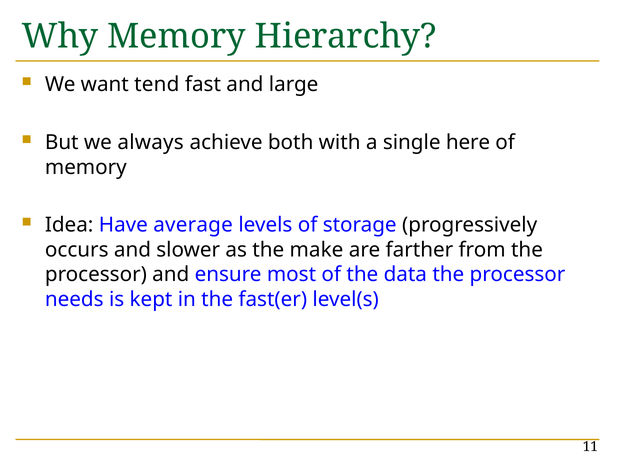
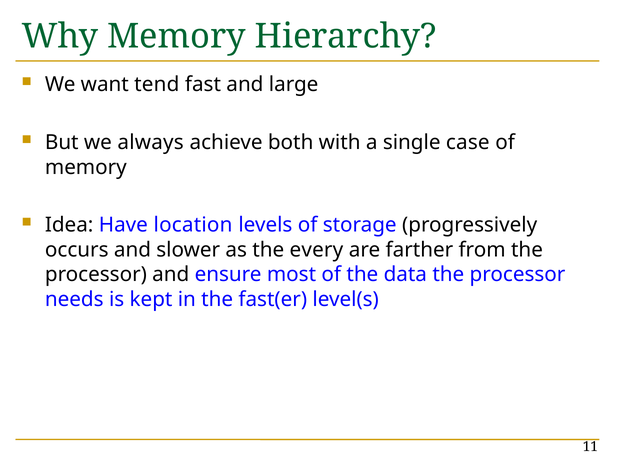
here: here -> case (468, 142)
average: average -> location (193, 225)
make: make -> every (316, 250)
